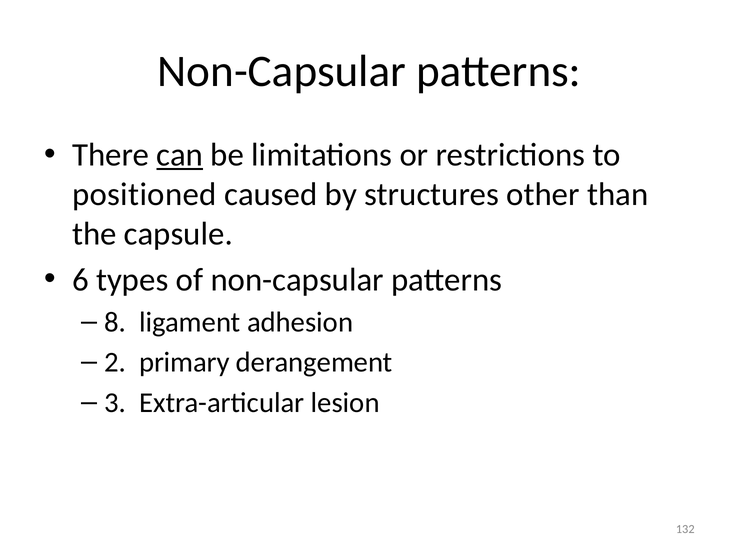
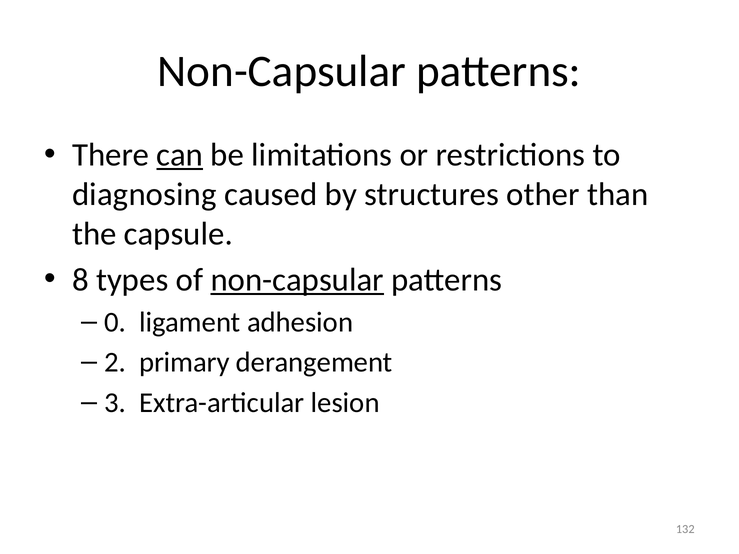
positioned: positioned -> diagnosing (144, 194)
6: 6 -> 8 (80, 280)
non-capsular underline: none -> present (297, 280)
8: 8 -> 0 (115, 322)
